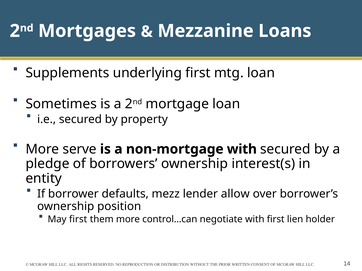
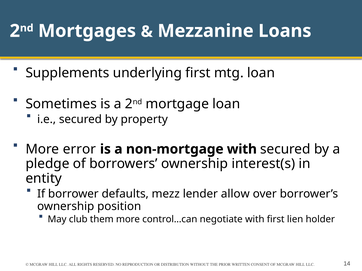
serve: serve -> error (79, 149)
May first: first -> club (78, 220)
